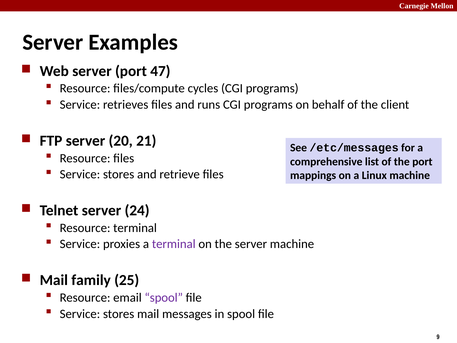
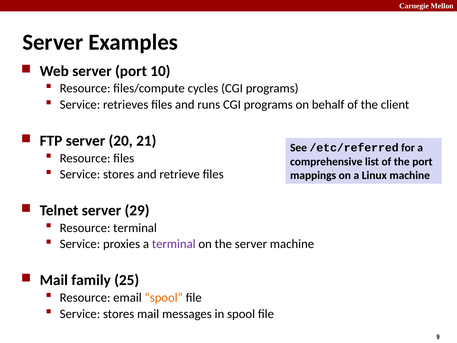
47: 47 -> 10 (160, 71)
/etc/messages: /etc/messages -> /etc/referred (354, 148)
24: 24 -> 29 (137, 210)
spool colour: purple -> orange (164, 297)
